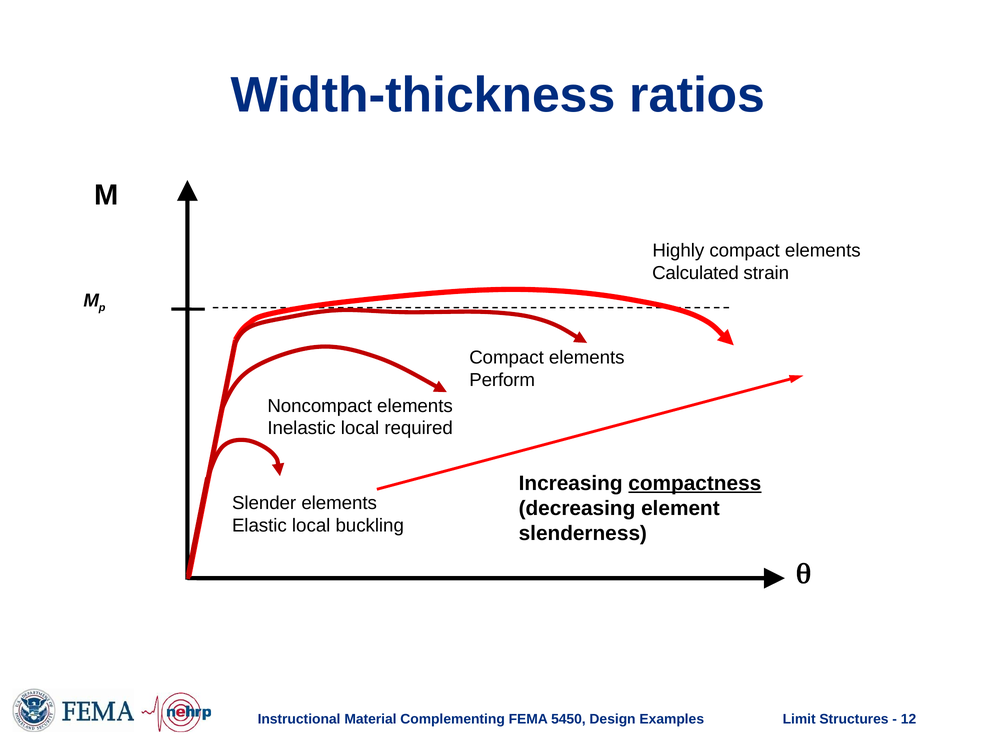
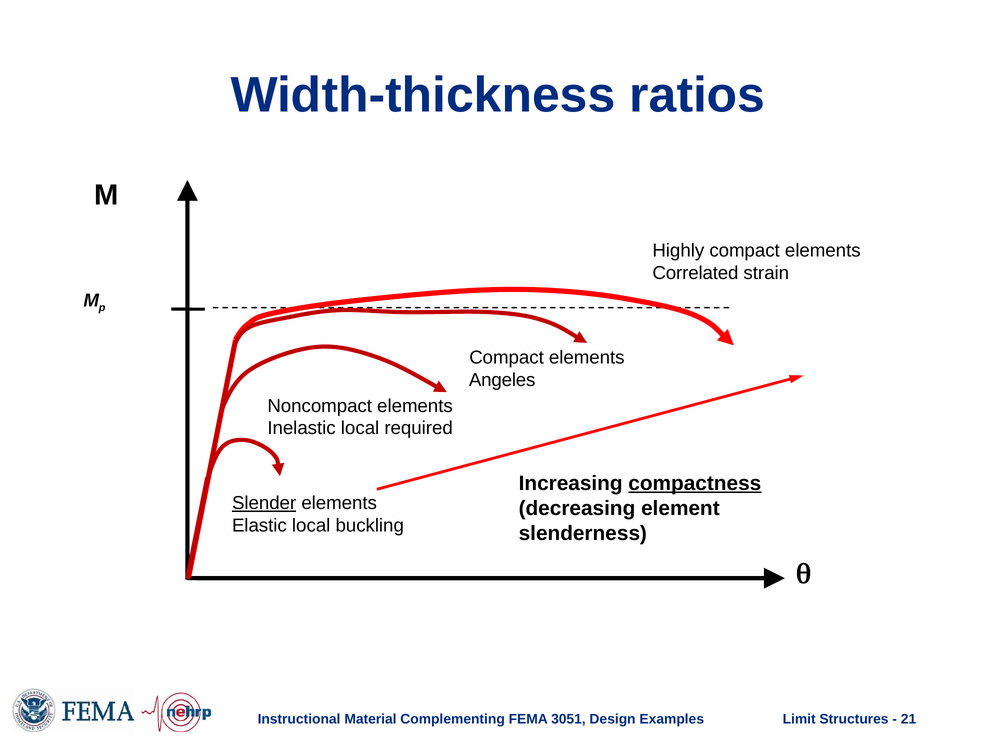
Calculated: Calculated -> Correlated (695, 273)
Perform: Perform -> Angeles (502, 380)
Slender underline: none -> present (264, 503)
5450: 5450 -> 3051 (568, 720)
12: 12 -> 21 (909, 720)
